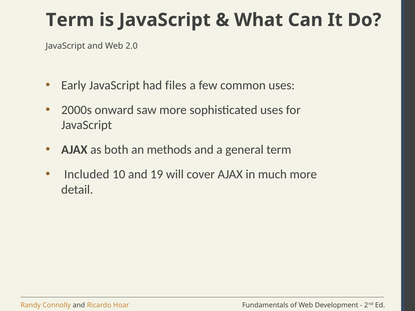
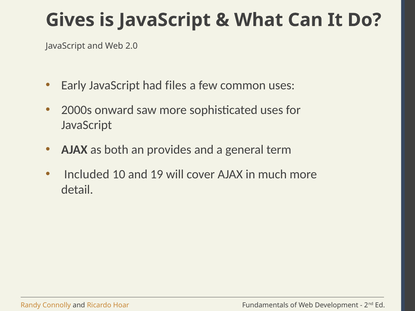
Term: Term -> Gives (70, 20)
methods: methods -> provides (169, 150)
